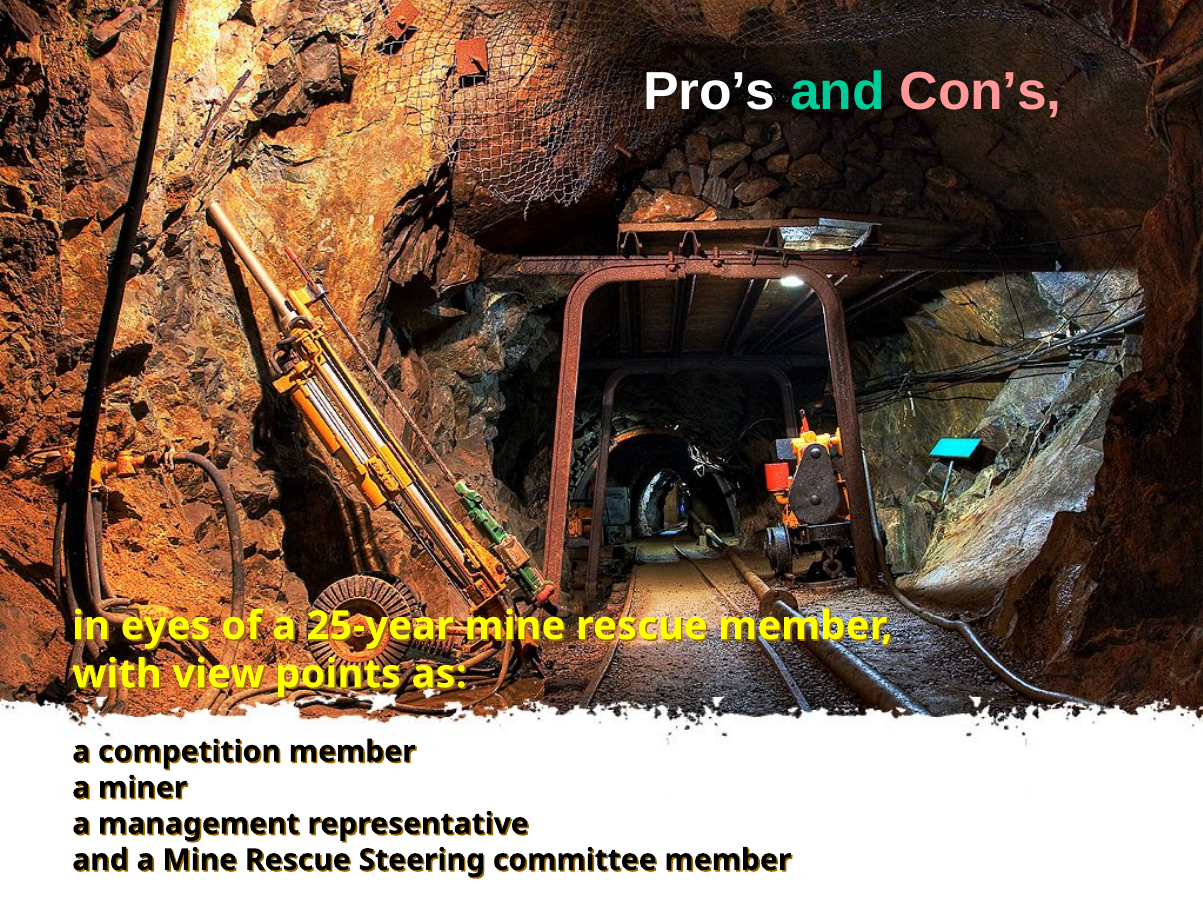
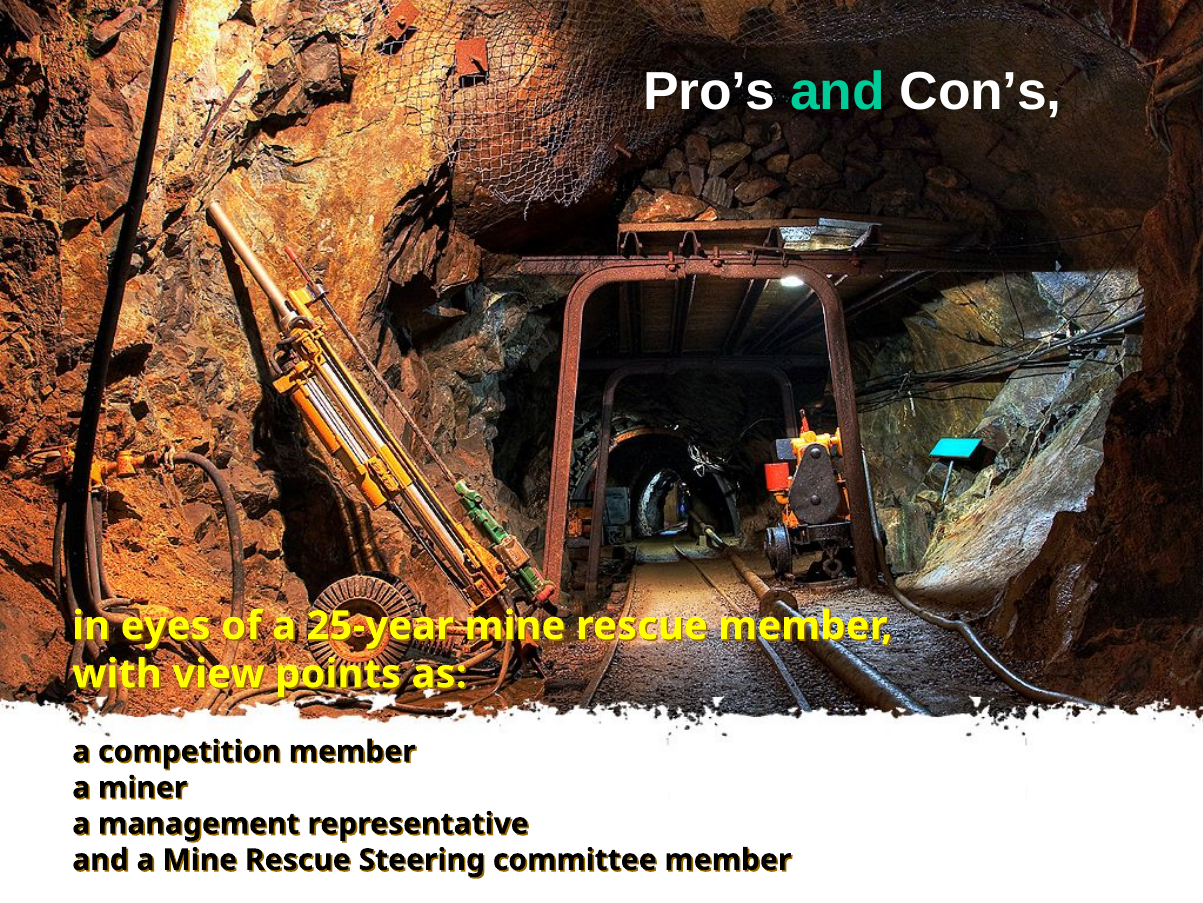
Con’s colour: pink -> white (981, 92)
